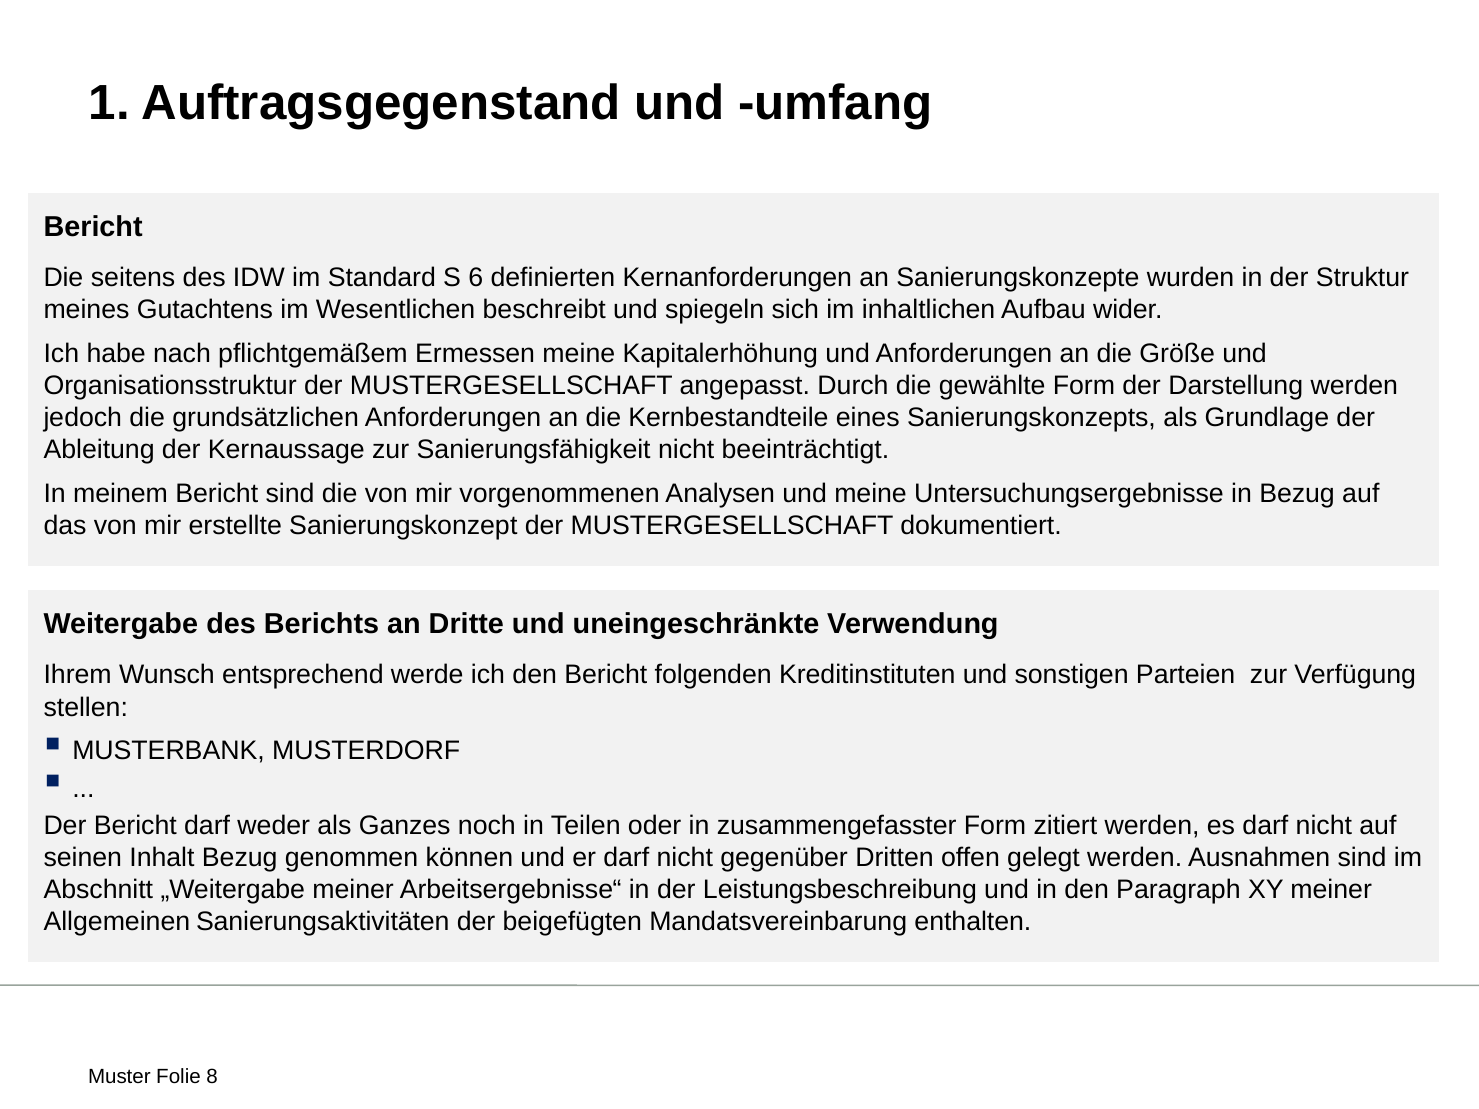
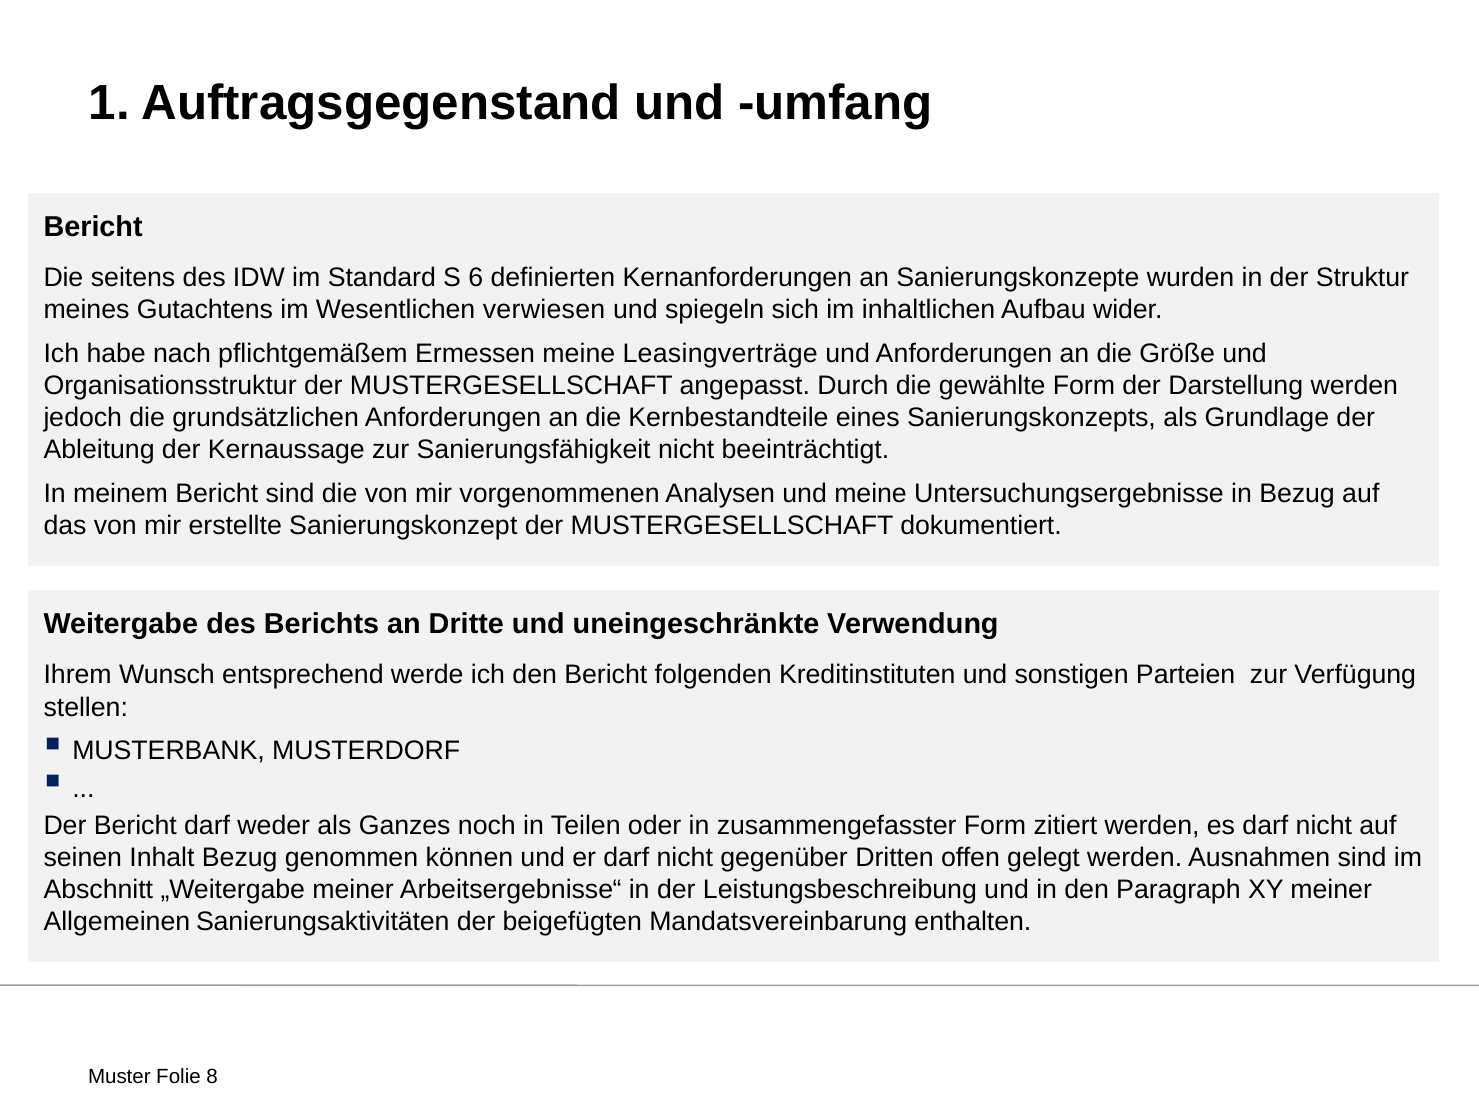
beschreibt: beschreibt -> verwiesen (544, 310)
Kapitalerhöhung: Kapitalerhöhung -> Leasingverträge (720, 354)
